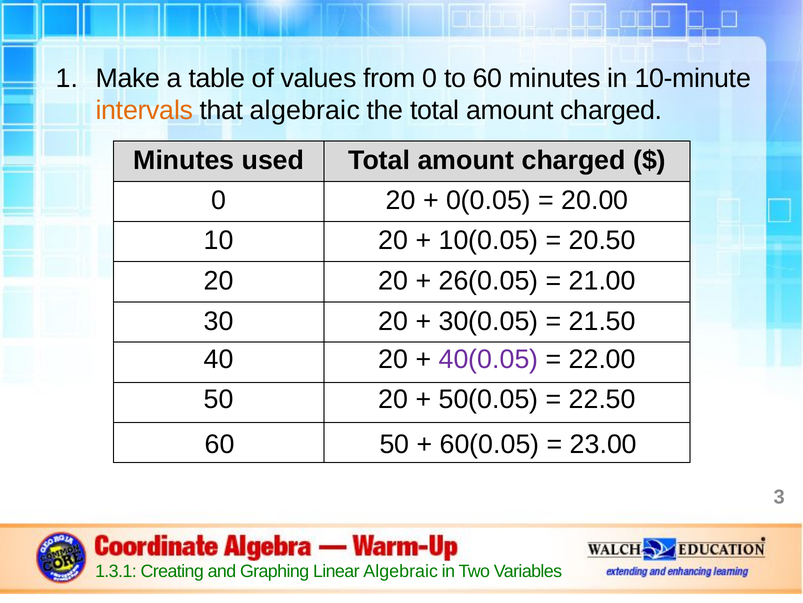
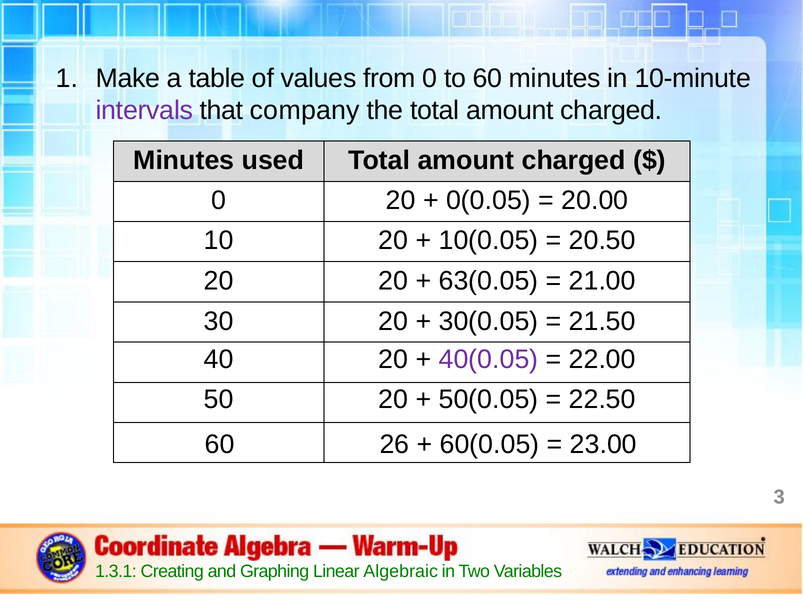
intervals colour: orange -> purple (144, 110)
that algebraic: algebraic -> company (305, 110)
26(0.05: 26(0.05 -> 63(0.05 (488, 280)
60 50: 50 -> 26 (394, 444)
